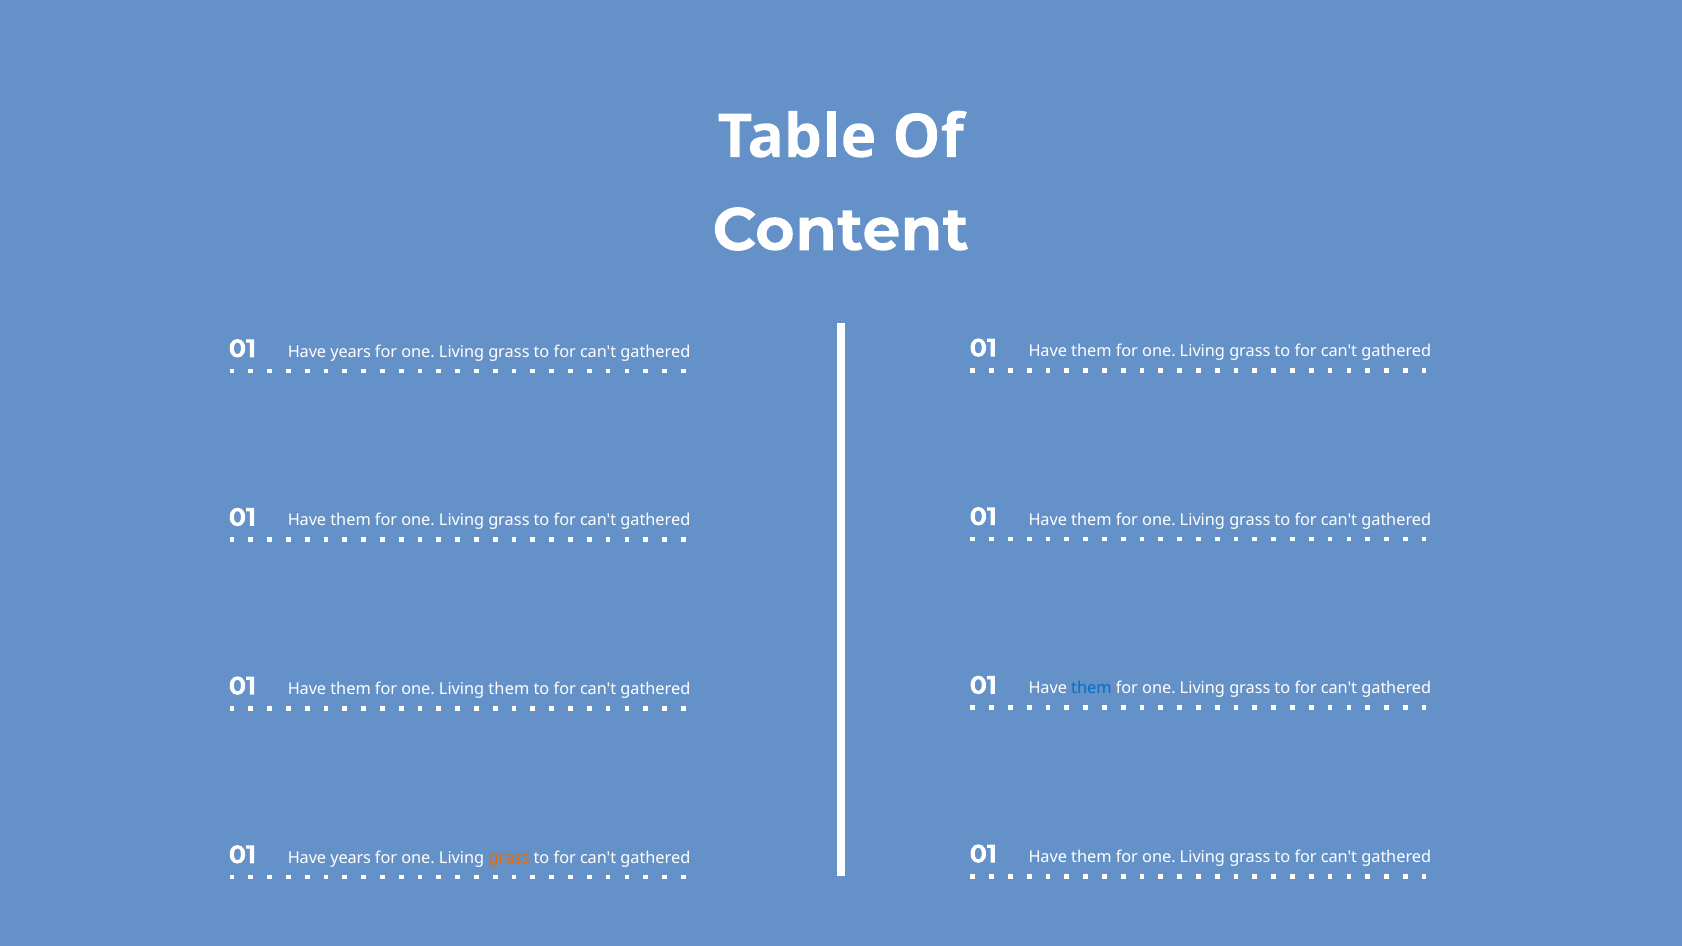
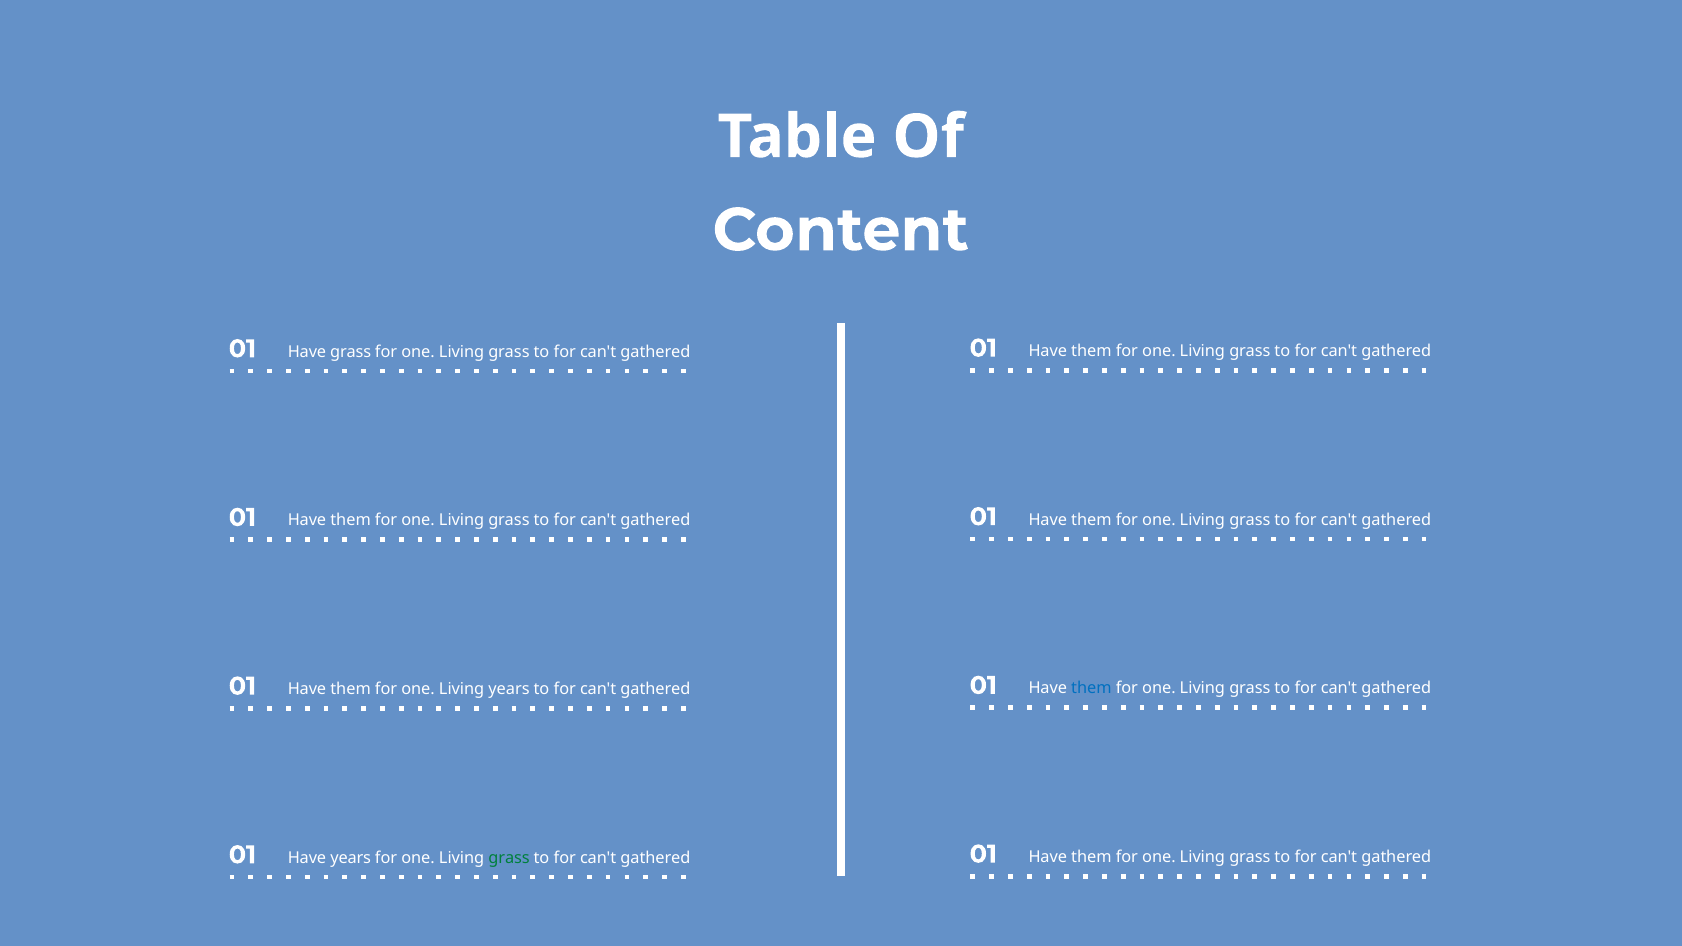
years: years -> grass (351, 352)
Living them: them -> years (509, 689)
grass colour: orange -> green (509, 858)
